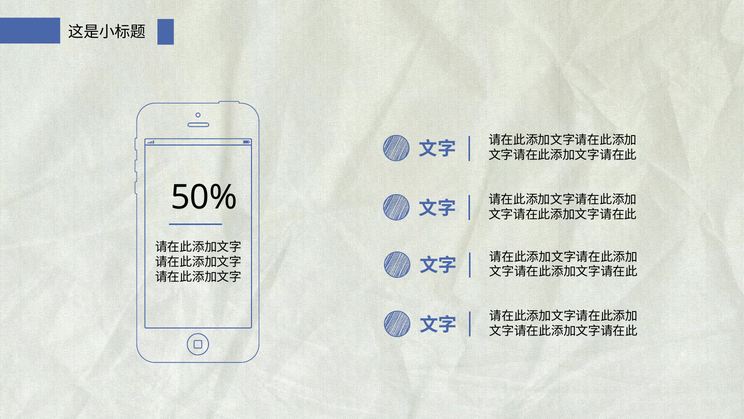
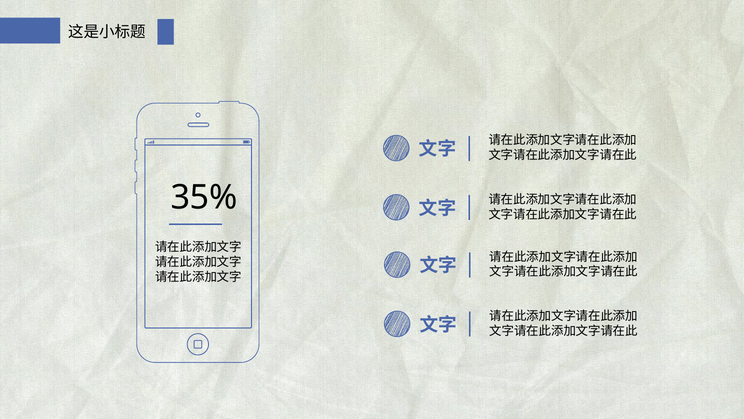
50%: 50% -> 35% (204, 197)
